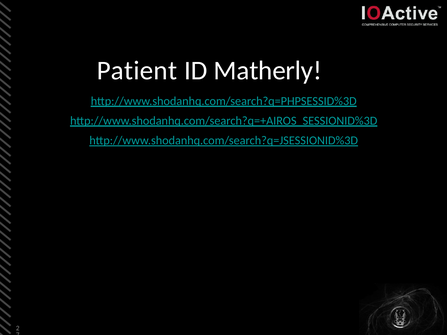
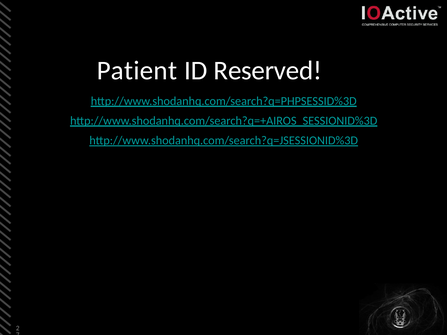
Matherly: Matherly -> Reserved (268, 71)
